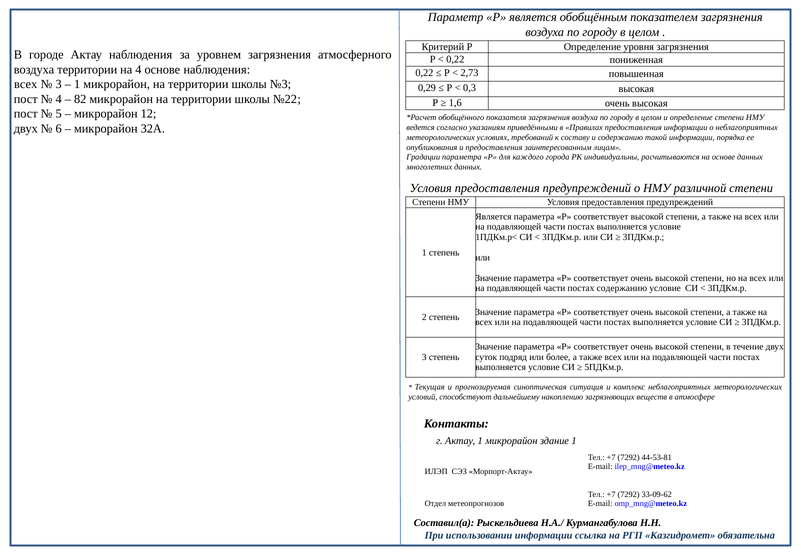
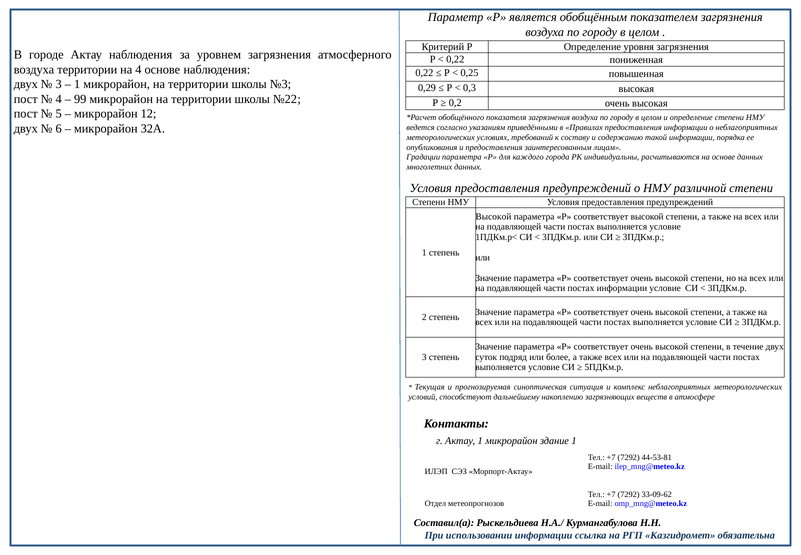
2,73: 2,73 -> 0,25 (470, 73)
всех: всех -> двух (26, 84)
82: 82 -> 99 (80, 99)
1,6: 1,6 -> 0,2 (455, 103)
Является: Является -> Высокой (493, 216)
постах содержанию: содержанию -> информации (622, 288)
